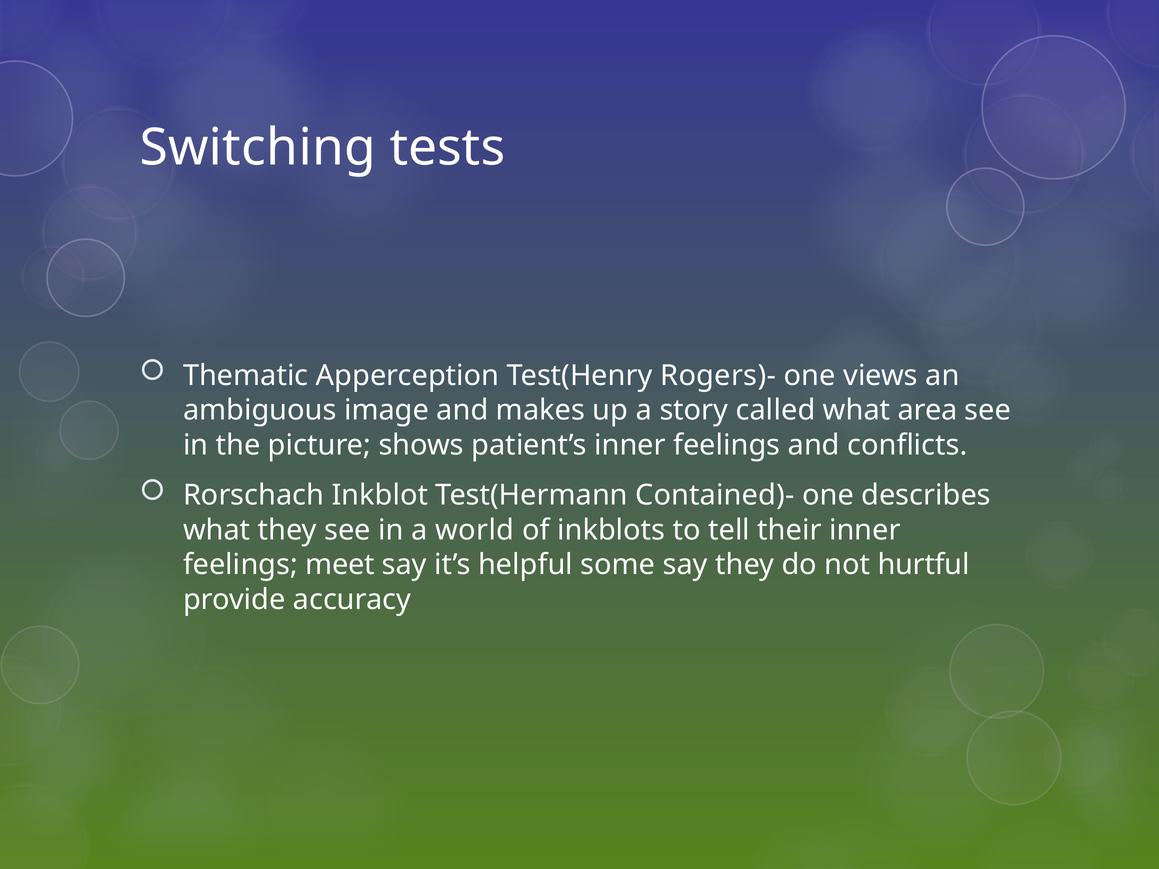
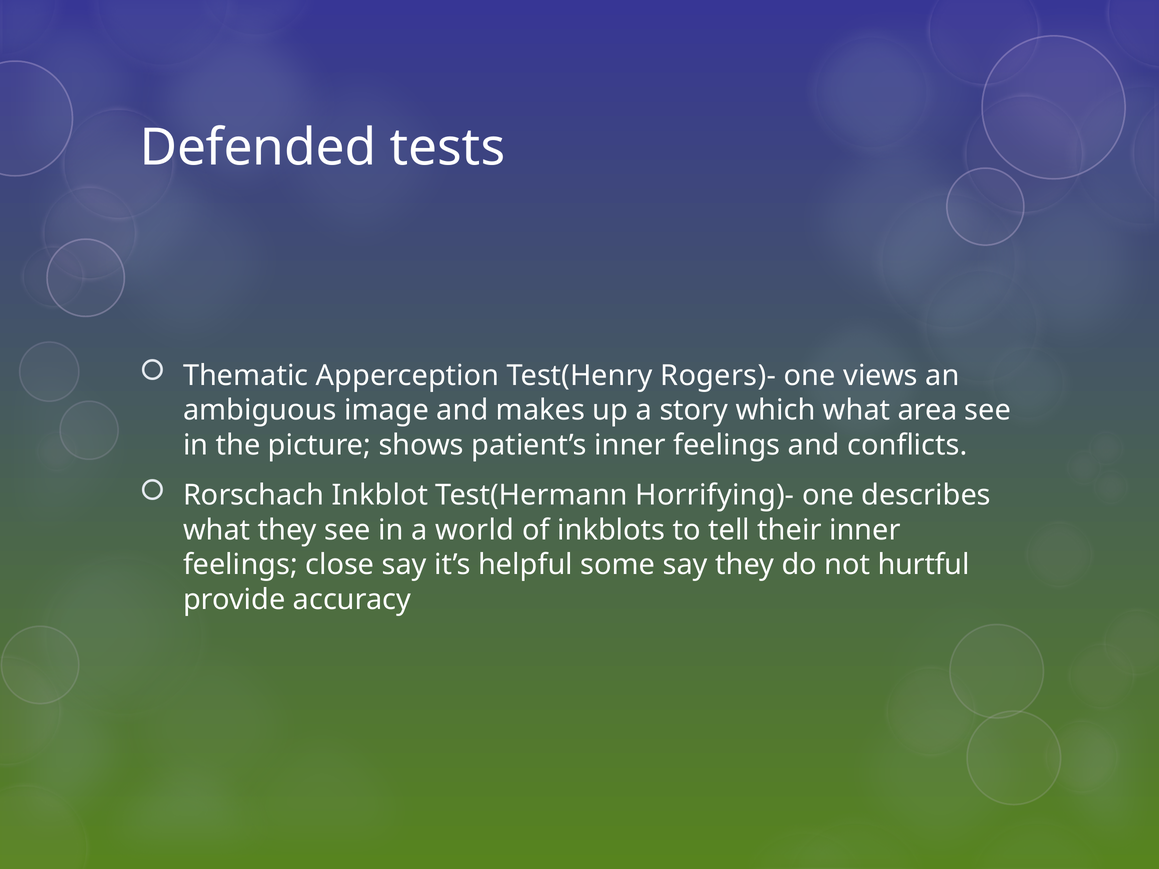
Switching: Switching -> Defended (258, 148)
called: called -> which (776, 411)
Contained)-: Contained)- -> Horrifying)- (715, 496)
meet: meet -> close (340, 565)
